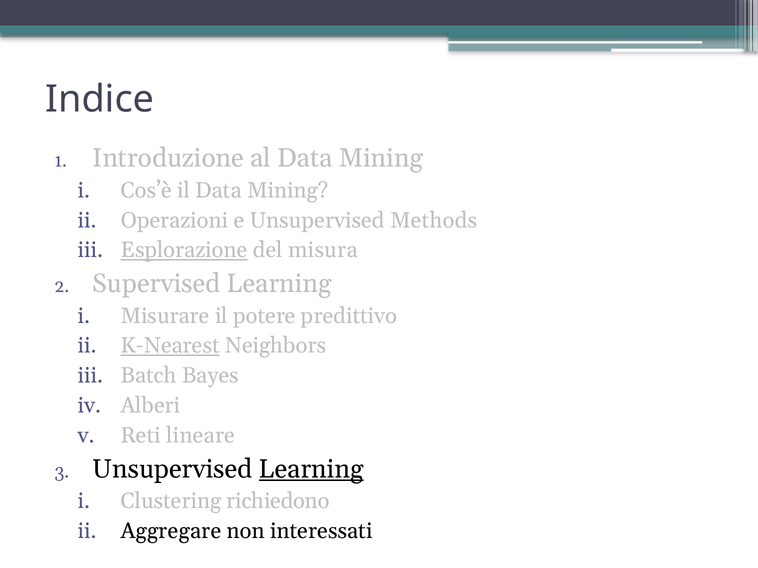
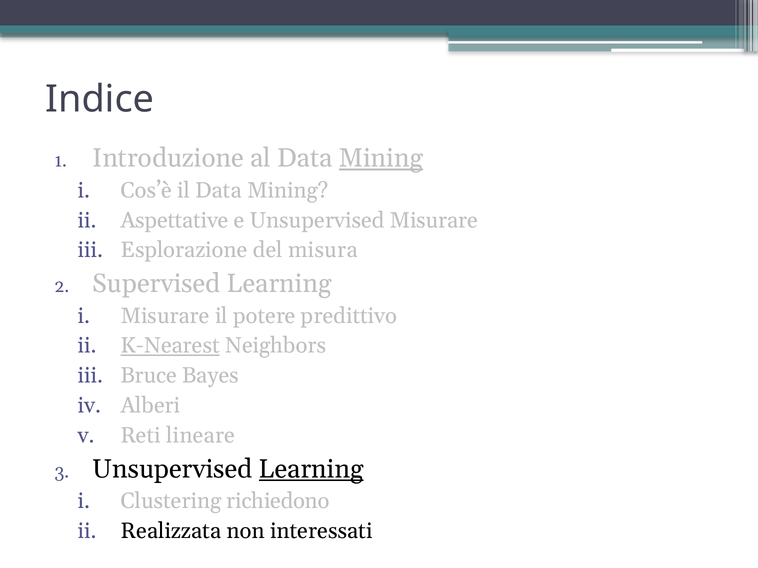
Mining underline: none -> present (381, 158)
Operazioni: Operazioni -> Aspettative (175, 220)
Unsupervised Methods: Methods -> Misurare (434, 220)
Esplorazione underline: present -> none (184, 250)
Batch: Batch -> Bruce (149, 376)
Aggregare: Aggregare -> Realizzata (171, 531)
